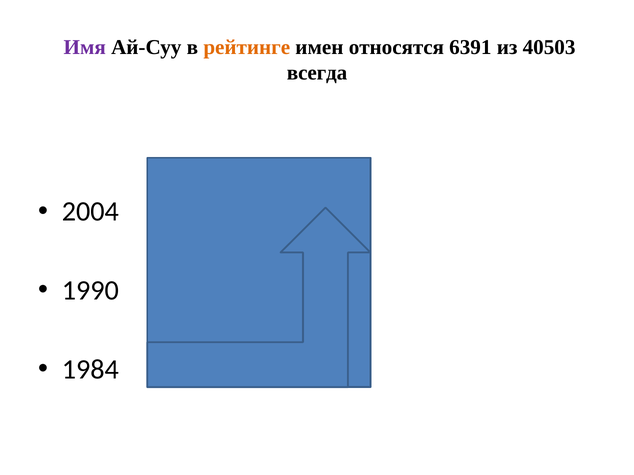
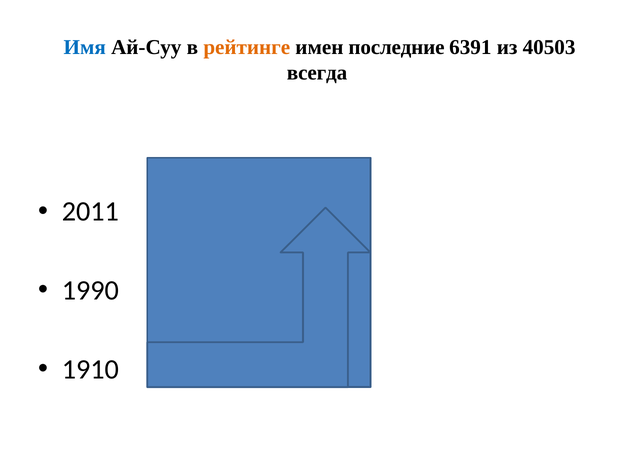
Имя colour: purple -> blue (85, 47)
относятся: относятся -> последние (396, 47)
2004: 2004 -> 2011 (90, 212)
1984: 1984 -> 1910 (90, 370)
